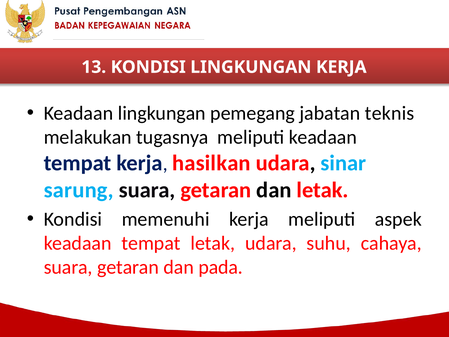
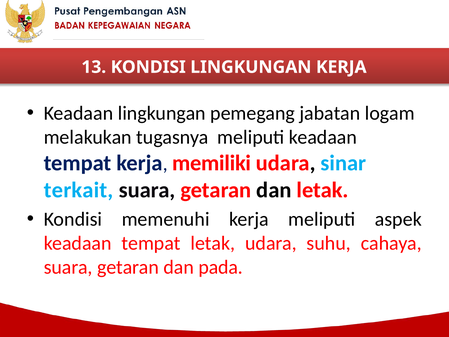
teknis: teknis -> logam (390, 113)
hasilkan: hasilkan -> memiliki (212, 163)
sarung: sarung -> terkait (79, 190)
